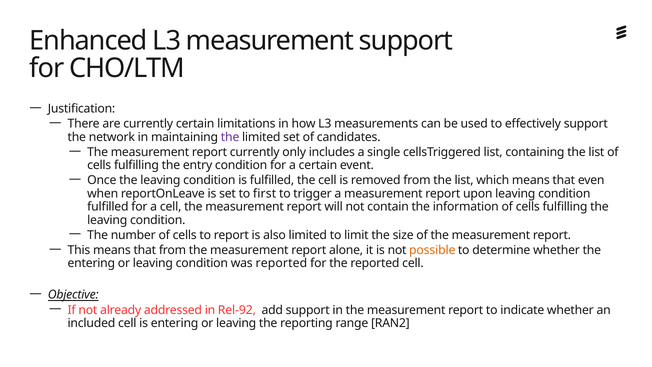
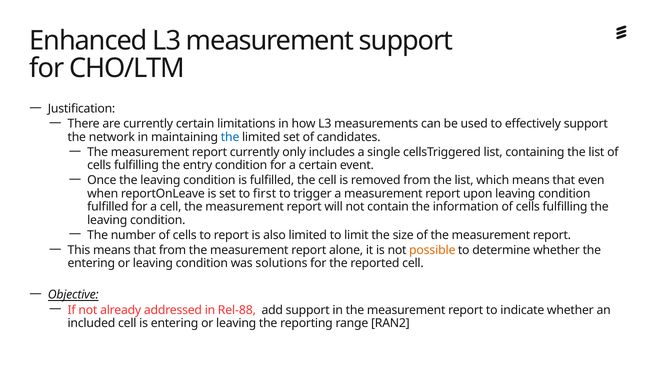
the colour: purple -> blue (230, 137)
was reported: reported -> solutions (281, 263)
Rel-92: Rel-92 -> Rel-88 (237, 310)
